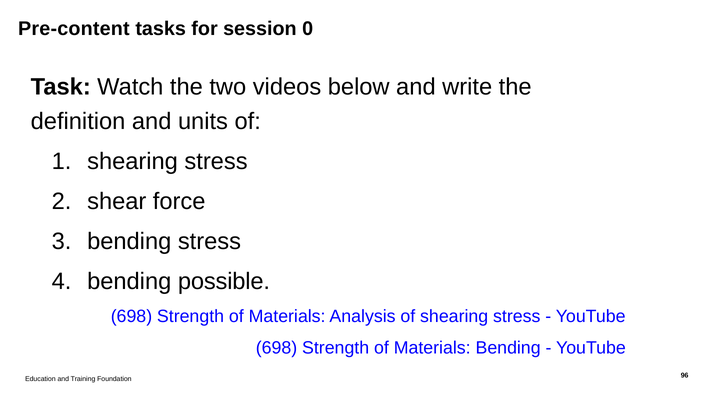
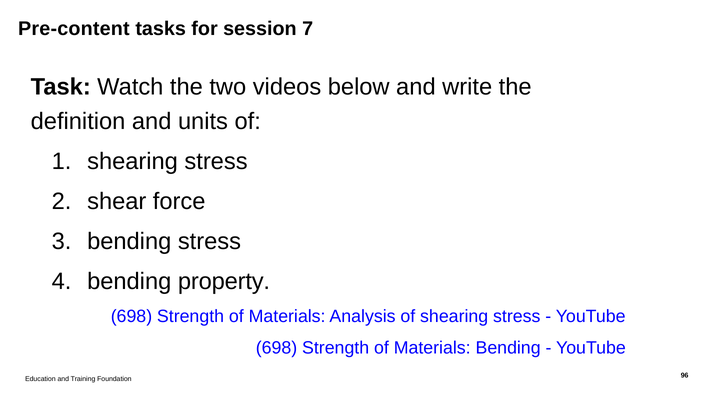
0: 0 -> 7 (308, 29)
possible: possible -> property (224, 281)
